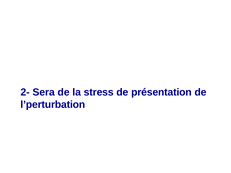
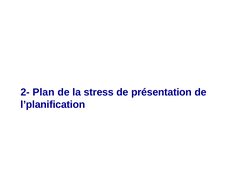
Sera: Sera -> Plan (44, 92)
l’perturbation: l’perturbation -> l’planification (53, 105)
